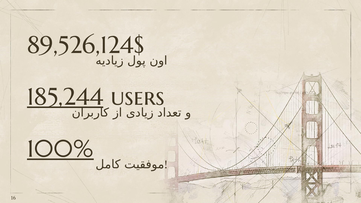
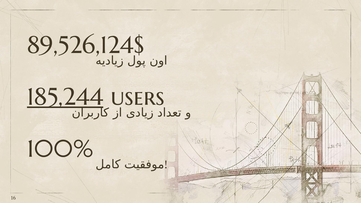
100% underline: present -> none (60, 149)
